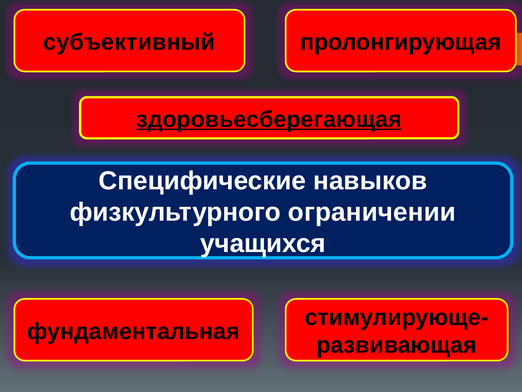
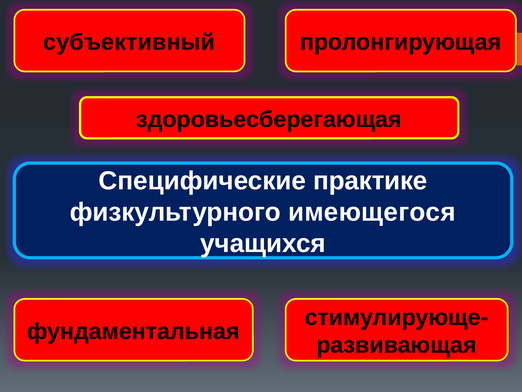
здоровьесберегающая underline: present -> none (269, 119)
навыков: навыков -> практике (370, 181)
ограничении: ограничении -> имеющегося (372, 212)
